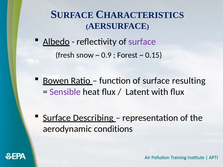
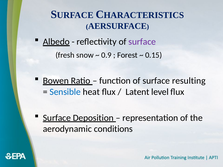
Sensible colour: purple -> blue (65, 92)
with: with -> level (160, 92)
Describing: Describing -> Deposition (93, 118)
